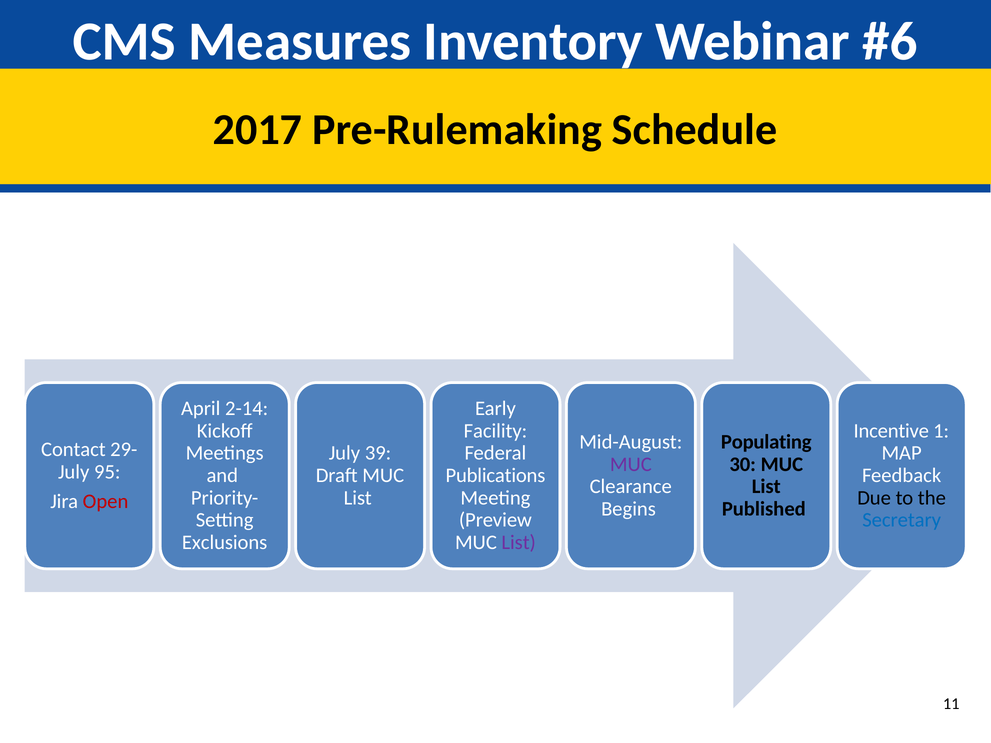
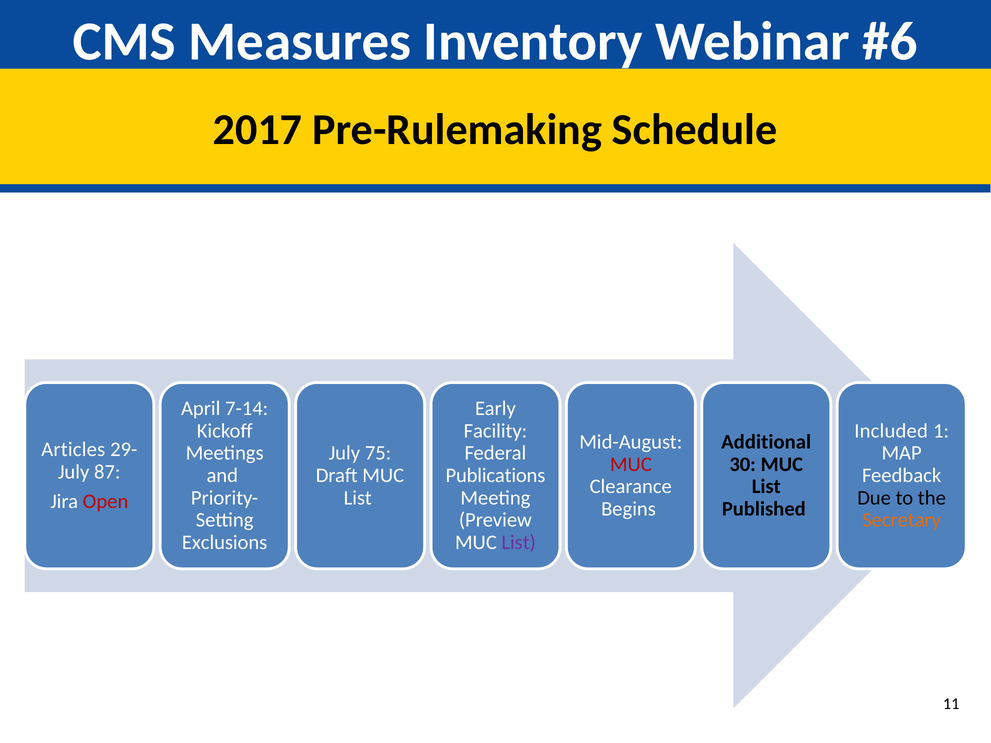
2-14: 2-14 -> 7-14 (247, 409)
Incentive: Incentive -> Included (891, 431)
Populating: Populating -> Additional (766, 442)
Contact: Contact -> Articles (73, 450)
39: 39 -> 75 (378, 453)
MUC colour: purple -> red (631, 464)
95: 95 -> 87 (107, 472)
Secretary colour: blue -> orange (902, 520)
